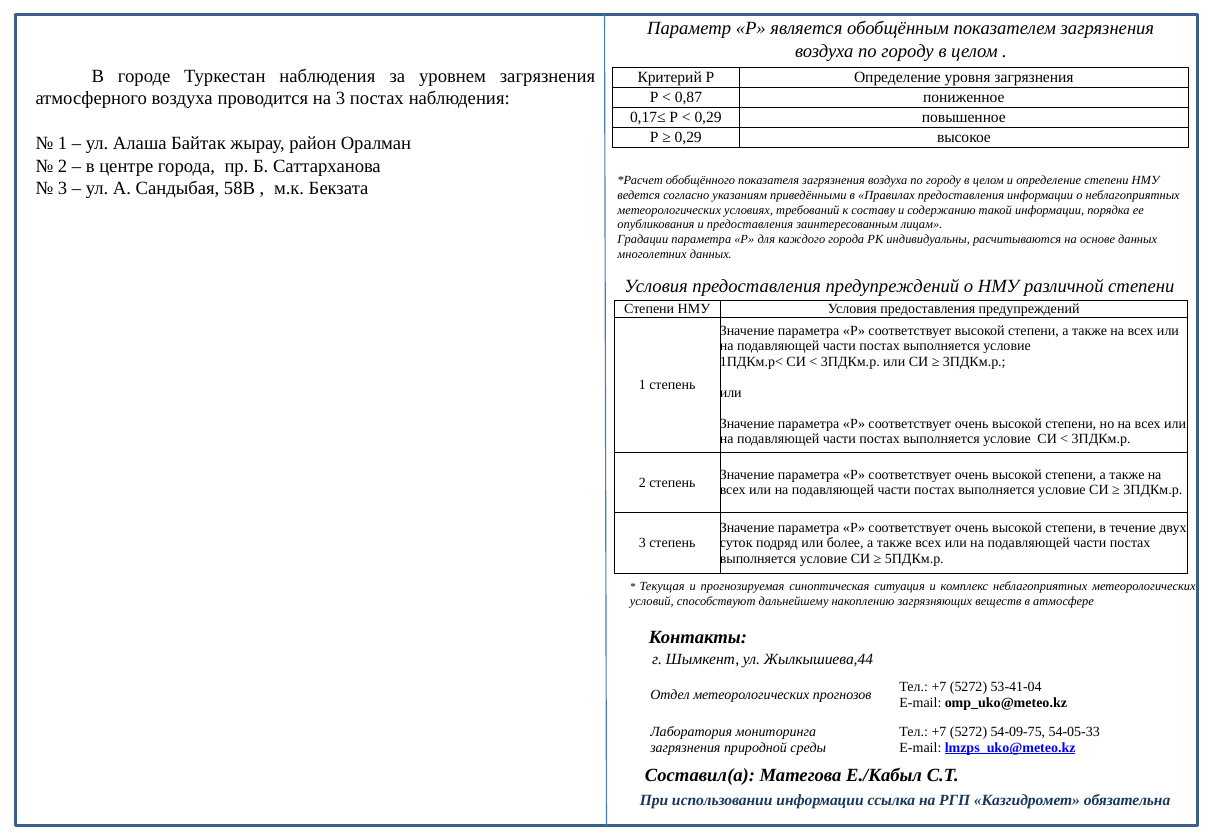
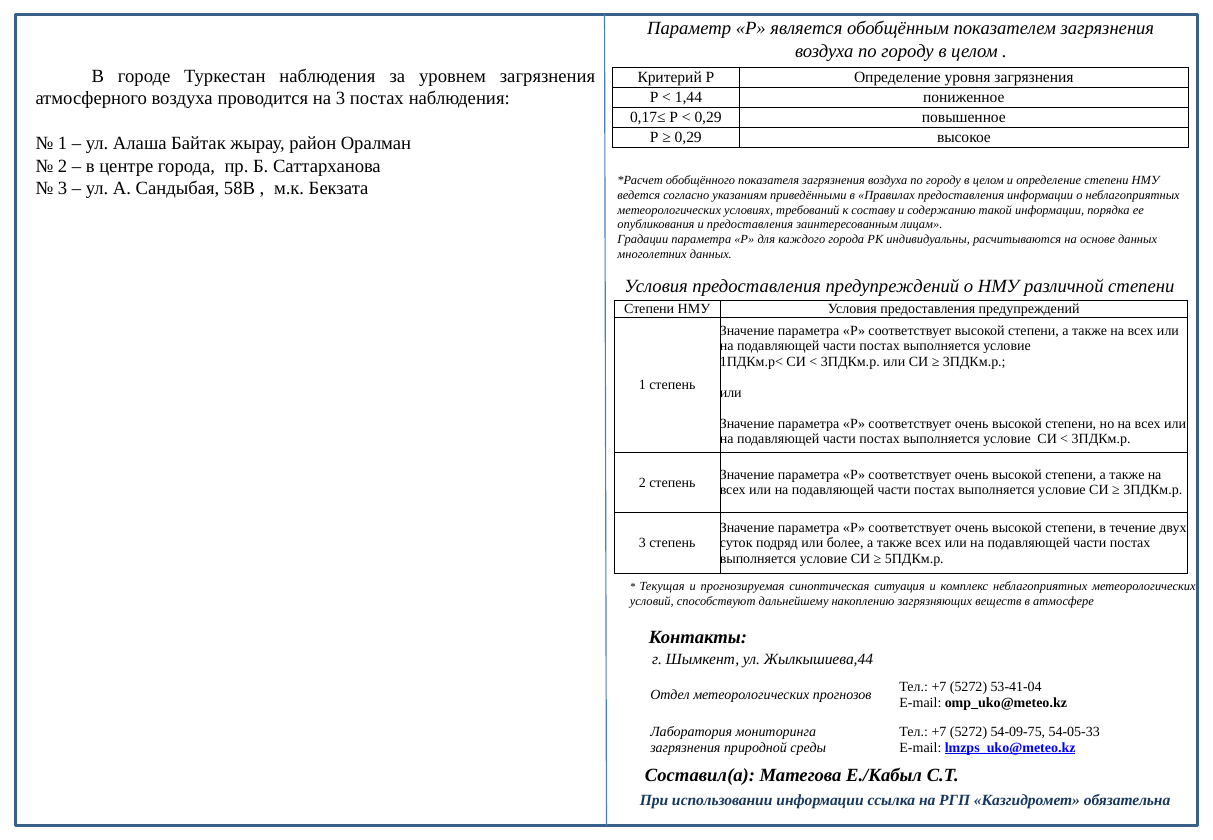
0,87: 0,87 -> 1,44 (688, 97)
